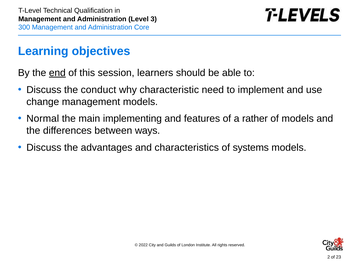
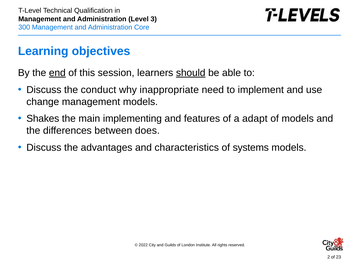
should underline: none -> present (191, 73)
characteristic: characteristic -> inappropriate (169, 90)
Normal: Normal -> Shakes (43, 119)
rather: rather -> adapt (255, 119)
ways: ways -> does (147, 131)
